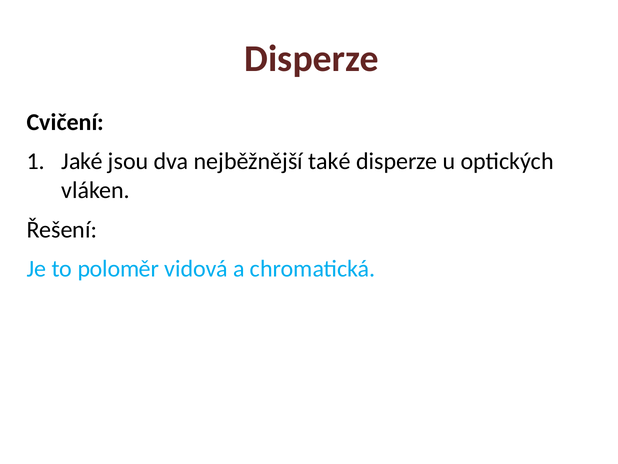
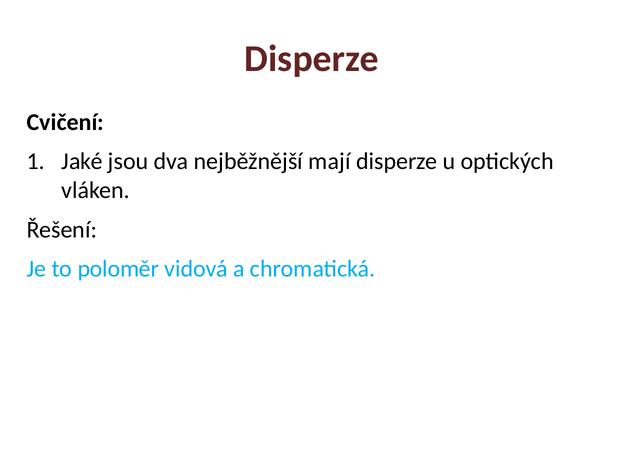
také: také -> mají (329, 161)
